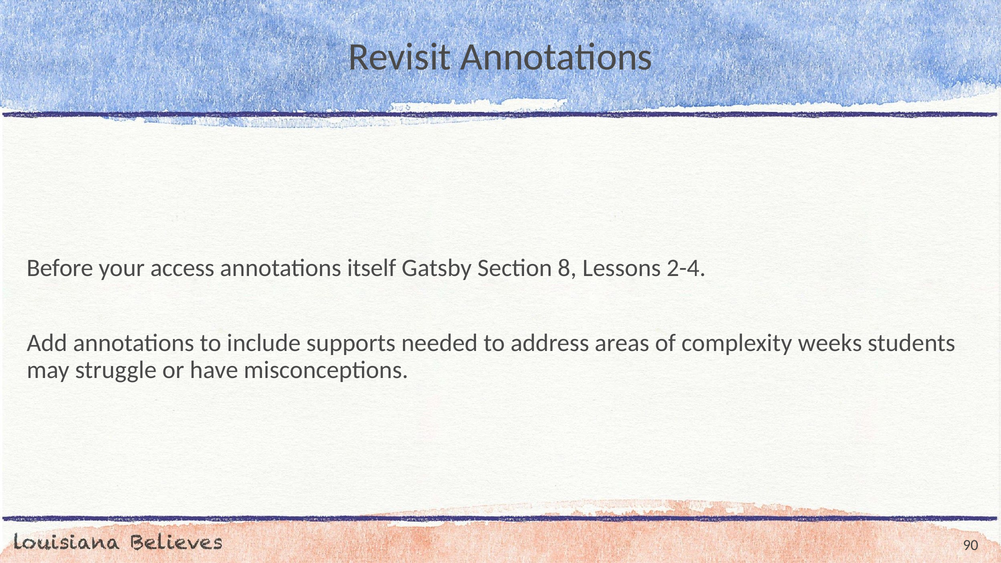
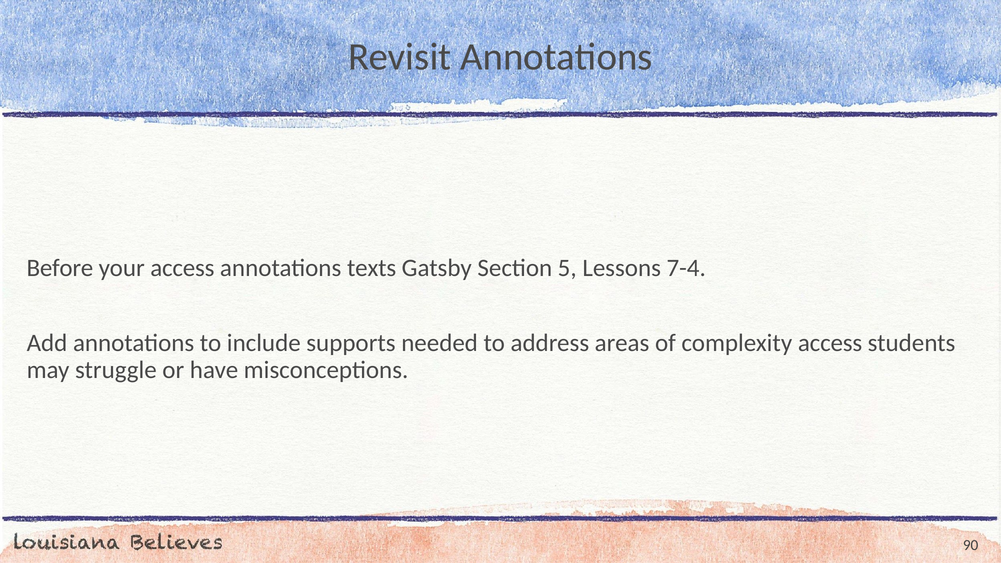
itself: itself -> texts (372, 268)
8: 8 -> 5 (567, 268)
2-4: 2-4 -> 7-4 (686, 268)
complexity weeks: weeks -> access (830, 343)
